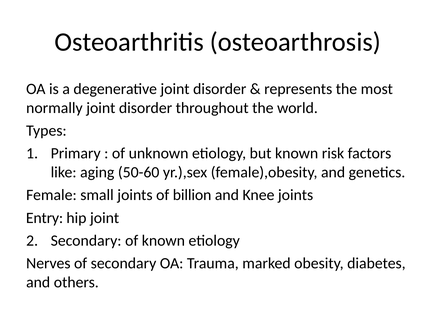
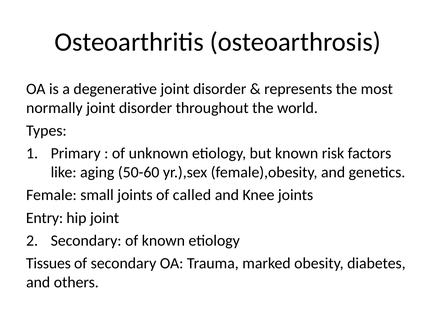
billion: billion -> called (192, 195)
Nerves: Nerves -> Tissues (48, 263)
